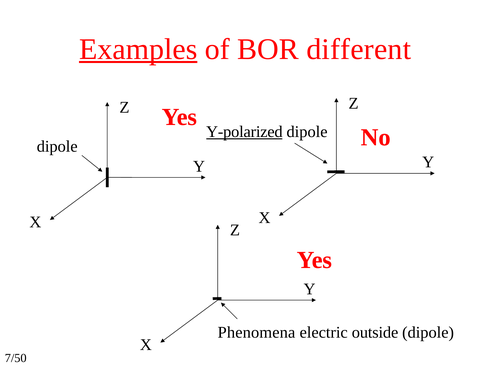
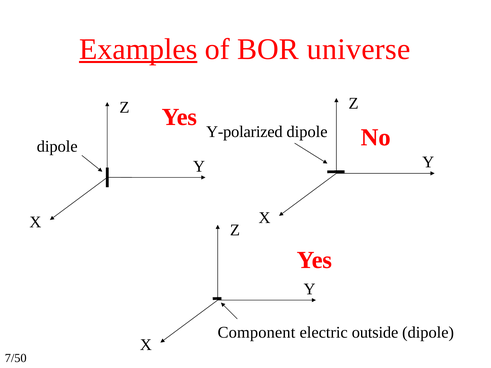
different: different -> universe (359, 49)
Y-polarized underline: present -> none (244, 132)
Phenomena: Phenomena -> Component (256, 333)
